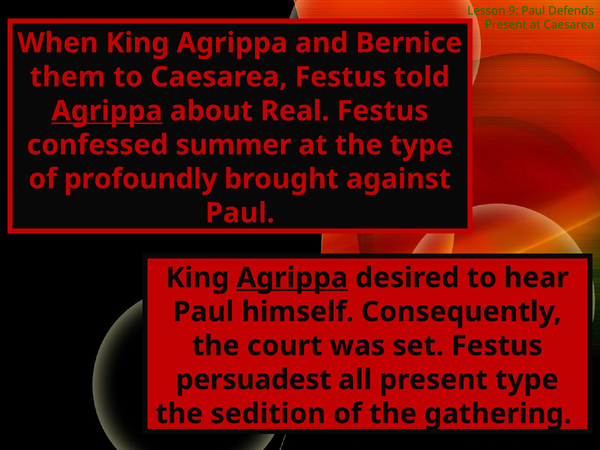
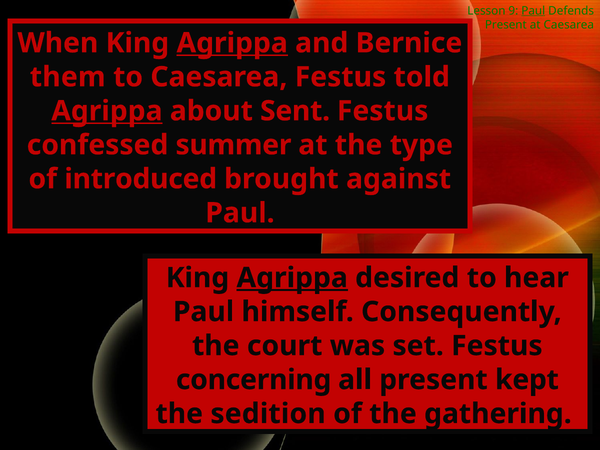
Paul underline: none -> present (533, 11)
Agrippa underline: none -> present (232, 43)
Real: Real -> Sent (295, 111)
profoundly: profoundly -> introduced (141, 179)
persuadest: persuadest -> concerning (254, 380)
present type: type -> kept (527, 380)
